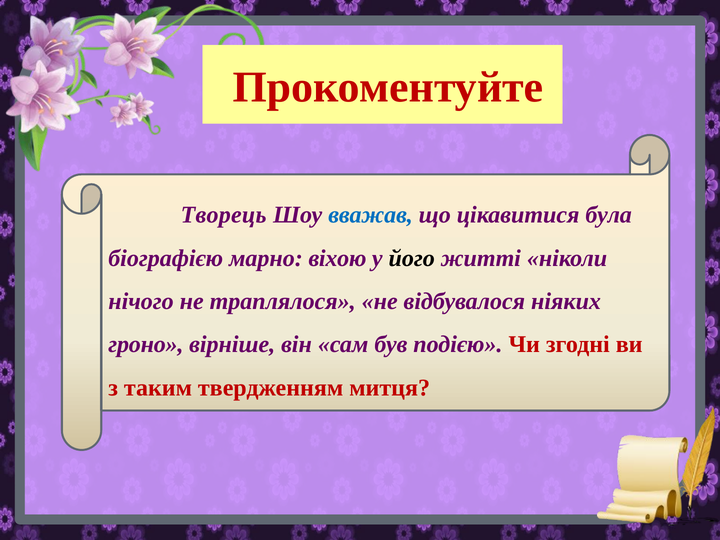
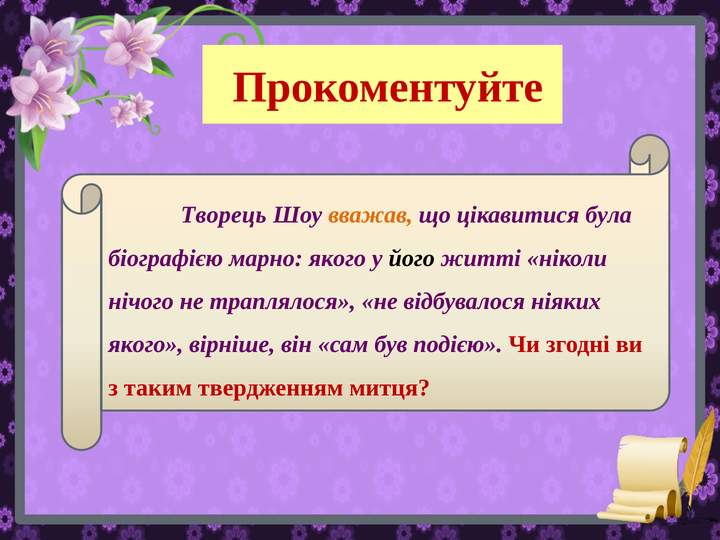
вважав colour: blue -> orange (371, 215)
марно віхою: віхою -> якого (337, 258)
гроно: гроно -> якого (146, 345)
